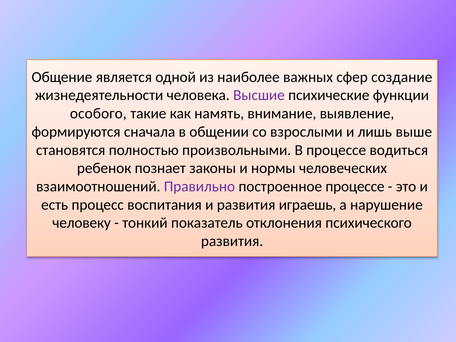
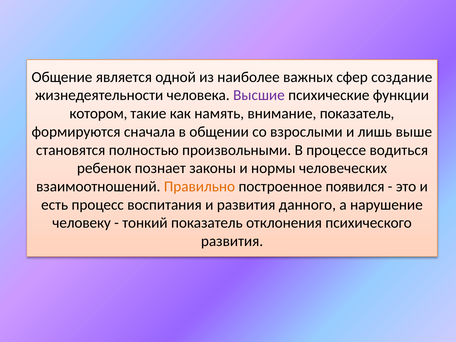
особого: особого -> котором (98, 114)
внимание выявление: выявление -> показатель (357, 114)
Правильно colour: purple -> orange (199, 186)
построенное процессе: процессе -> появился (355, 186)
играешь: играешь -> данного (307, 205)
